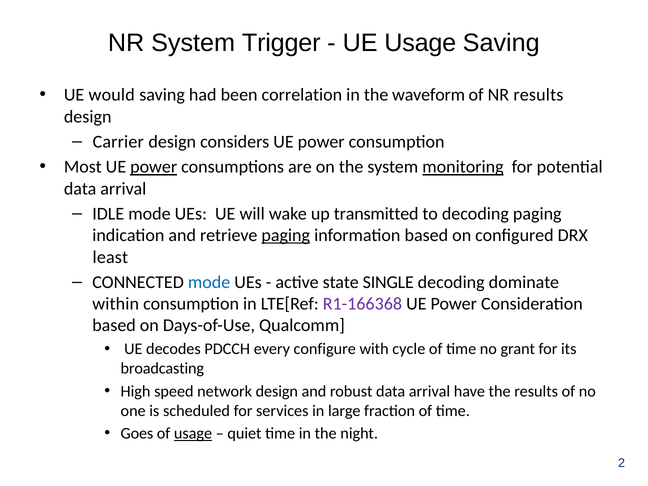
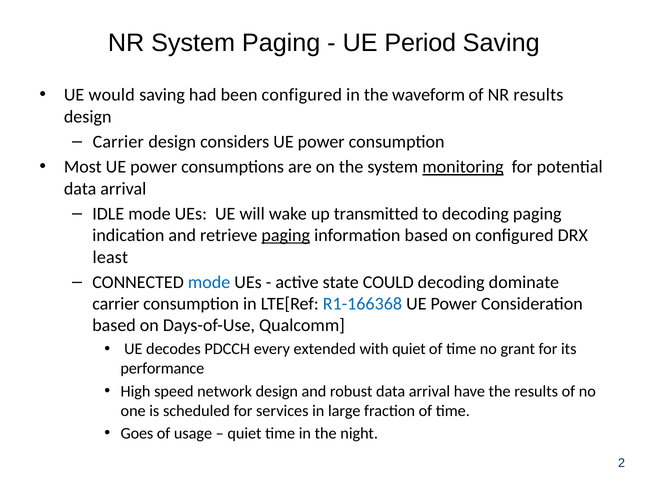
System Trigger: Trigger -> Paging (281, 43)
UE Usage: Usage -> Period (420, 43)
been correlation: correlation -> configured (302, 95)
power underline: present -> none (154, 167)
SINGLE: SINGLE -> COULD (388, 282)
within: within -> carrier (116, 304)
R1-166368 colour: purple -> blue (362, 304)
configure: configure -> extended (325, 349)
with cycle: cycle -> quiet (409, 349)
broadcasting: broadcasting -> performance (162, 369)
usage underline: present -> none (193, 433)
